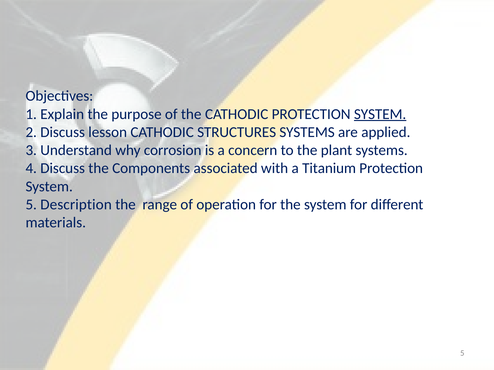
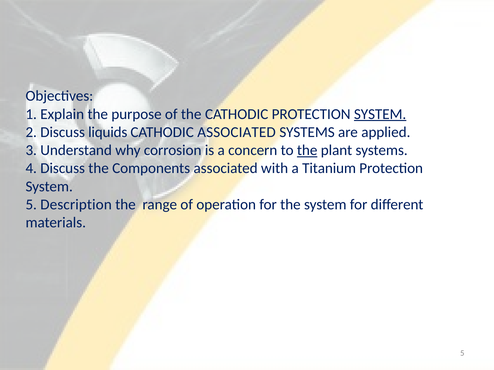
lesson: lesson -> liquids (108, 132)
CATHODIC STRUCTURES: STRUCTURES -> ASSOCIATED (237, 132)
the underline: none -> present (307, 150)
